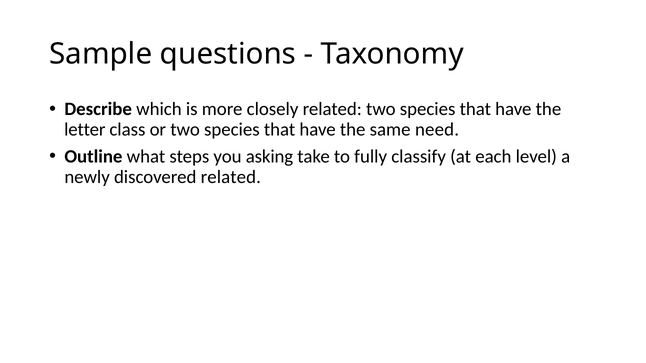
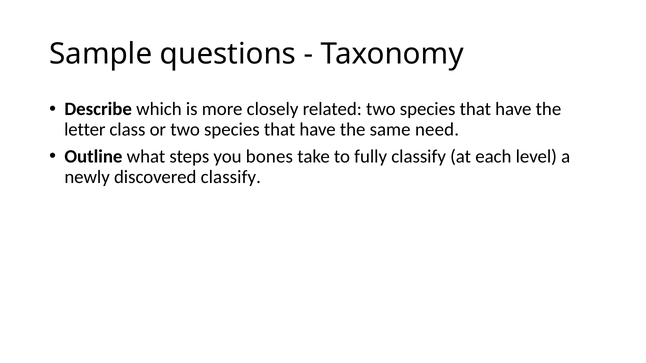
asking: asking -> bones (269, 157)
discovered related: related -> classify (231, 177)
